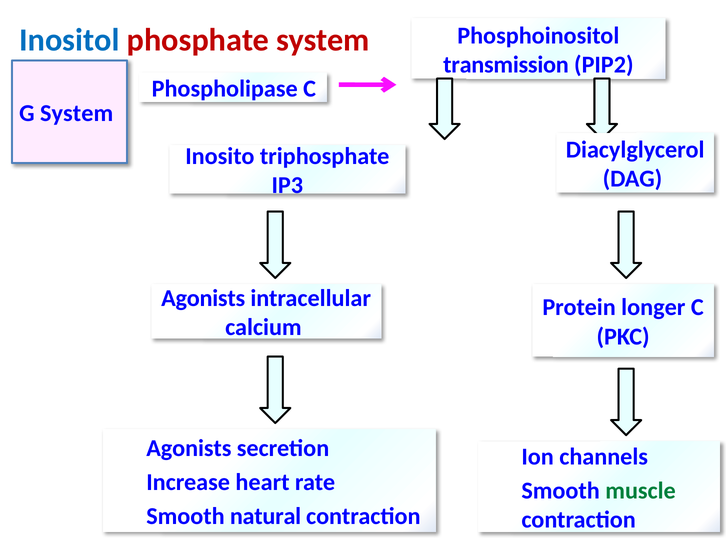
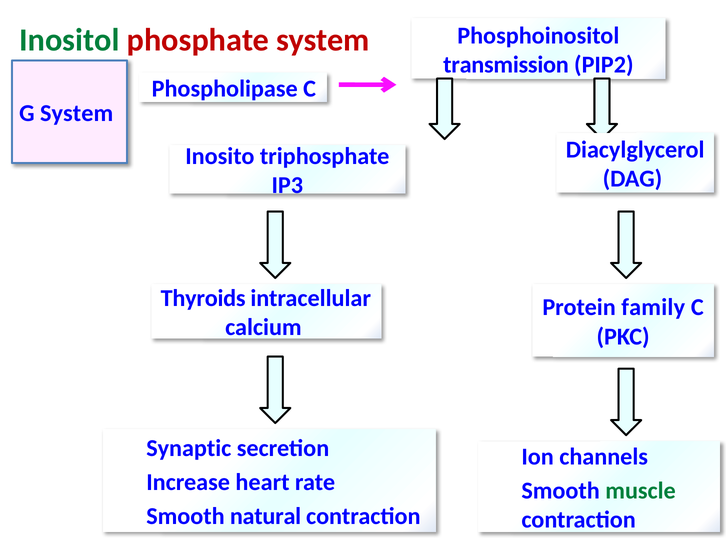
Inositol colour: blue -> green (69, 40)
Agonists: Agonists -> Thyroids (203, 299)
longer: longer -> family (653, 308)
Agonists: Agonists -> Synaptic (189, 449)
